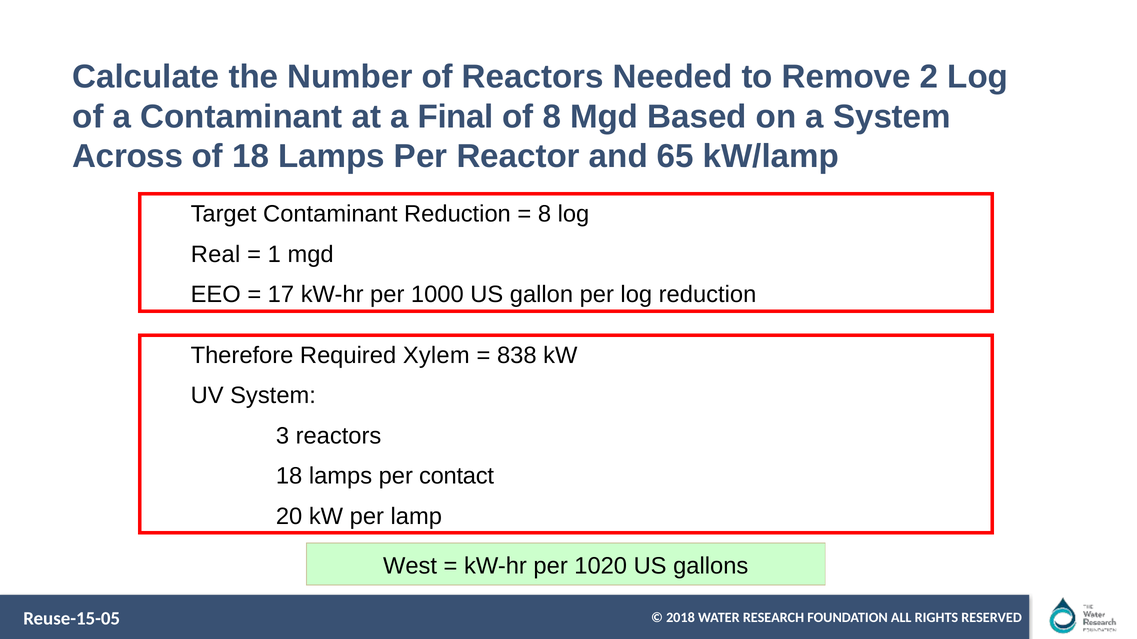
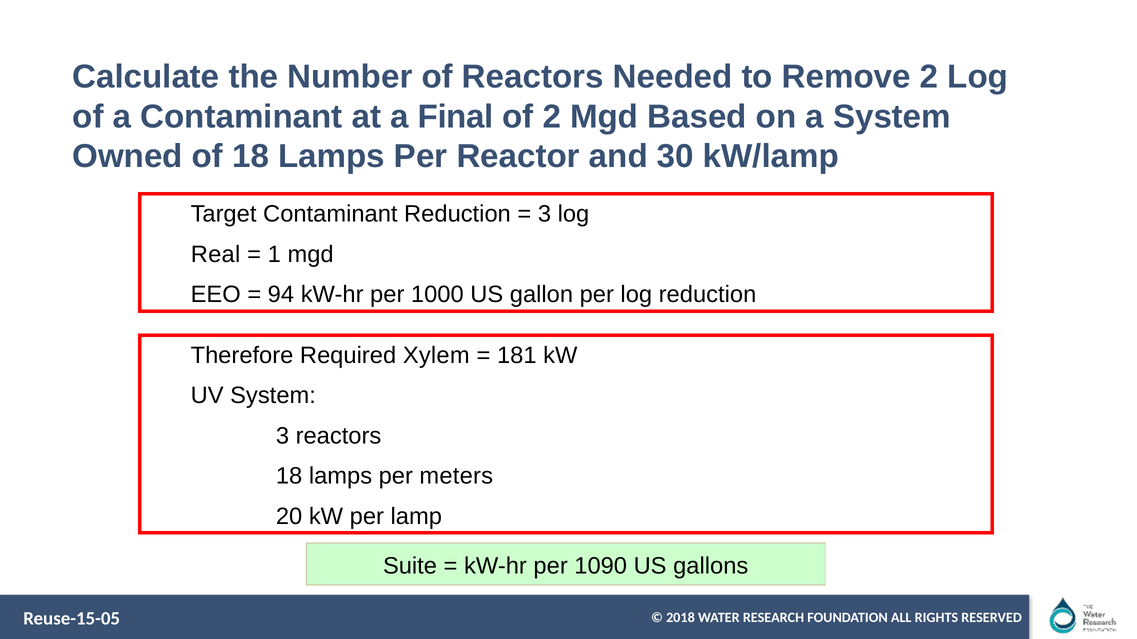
of 8: 8 -> 2 (552, 117)
Across: Across -> Owned (128, 157)
65: 65 -> 30 (675, 157)
8: 8 -> 3 (545, 214)
17: 17 -> 94 (281, 295)
838: 838 -> 181 (517, 356)
contact: contact -> meters (456, 476)
West: West -> Suite (410, 566)
1020: 1020 -> 1090 (601, 566)
